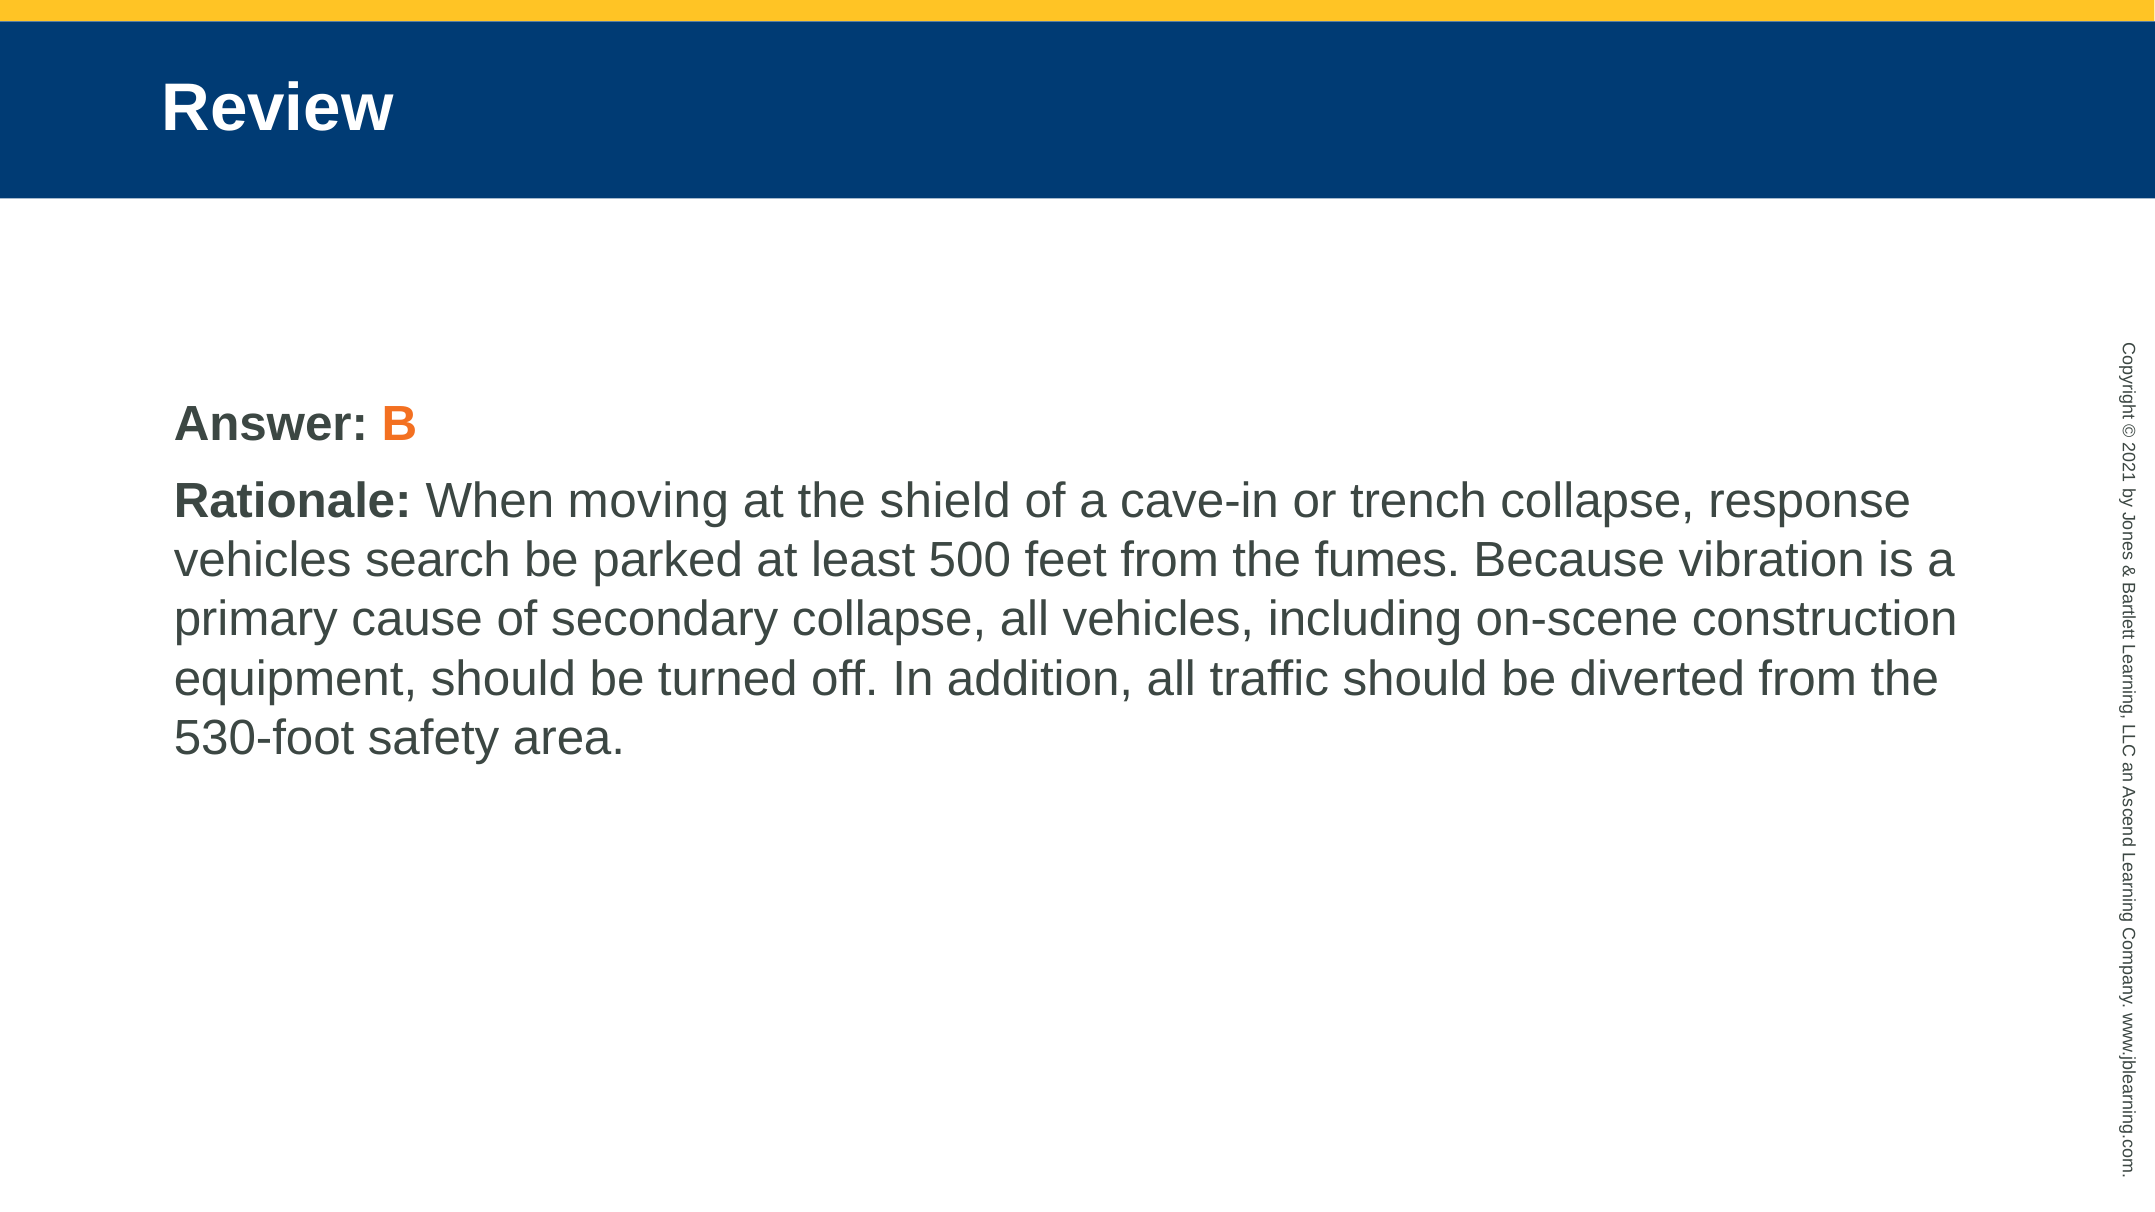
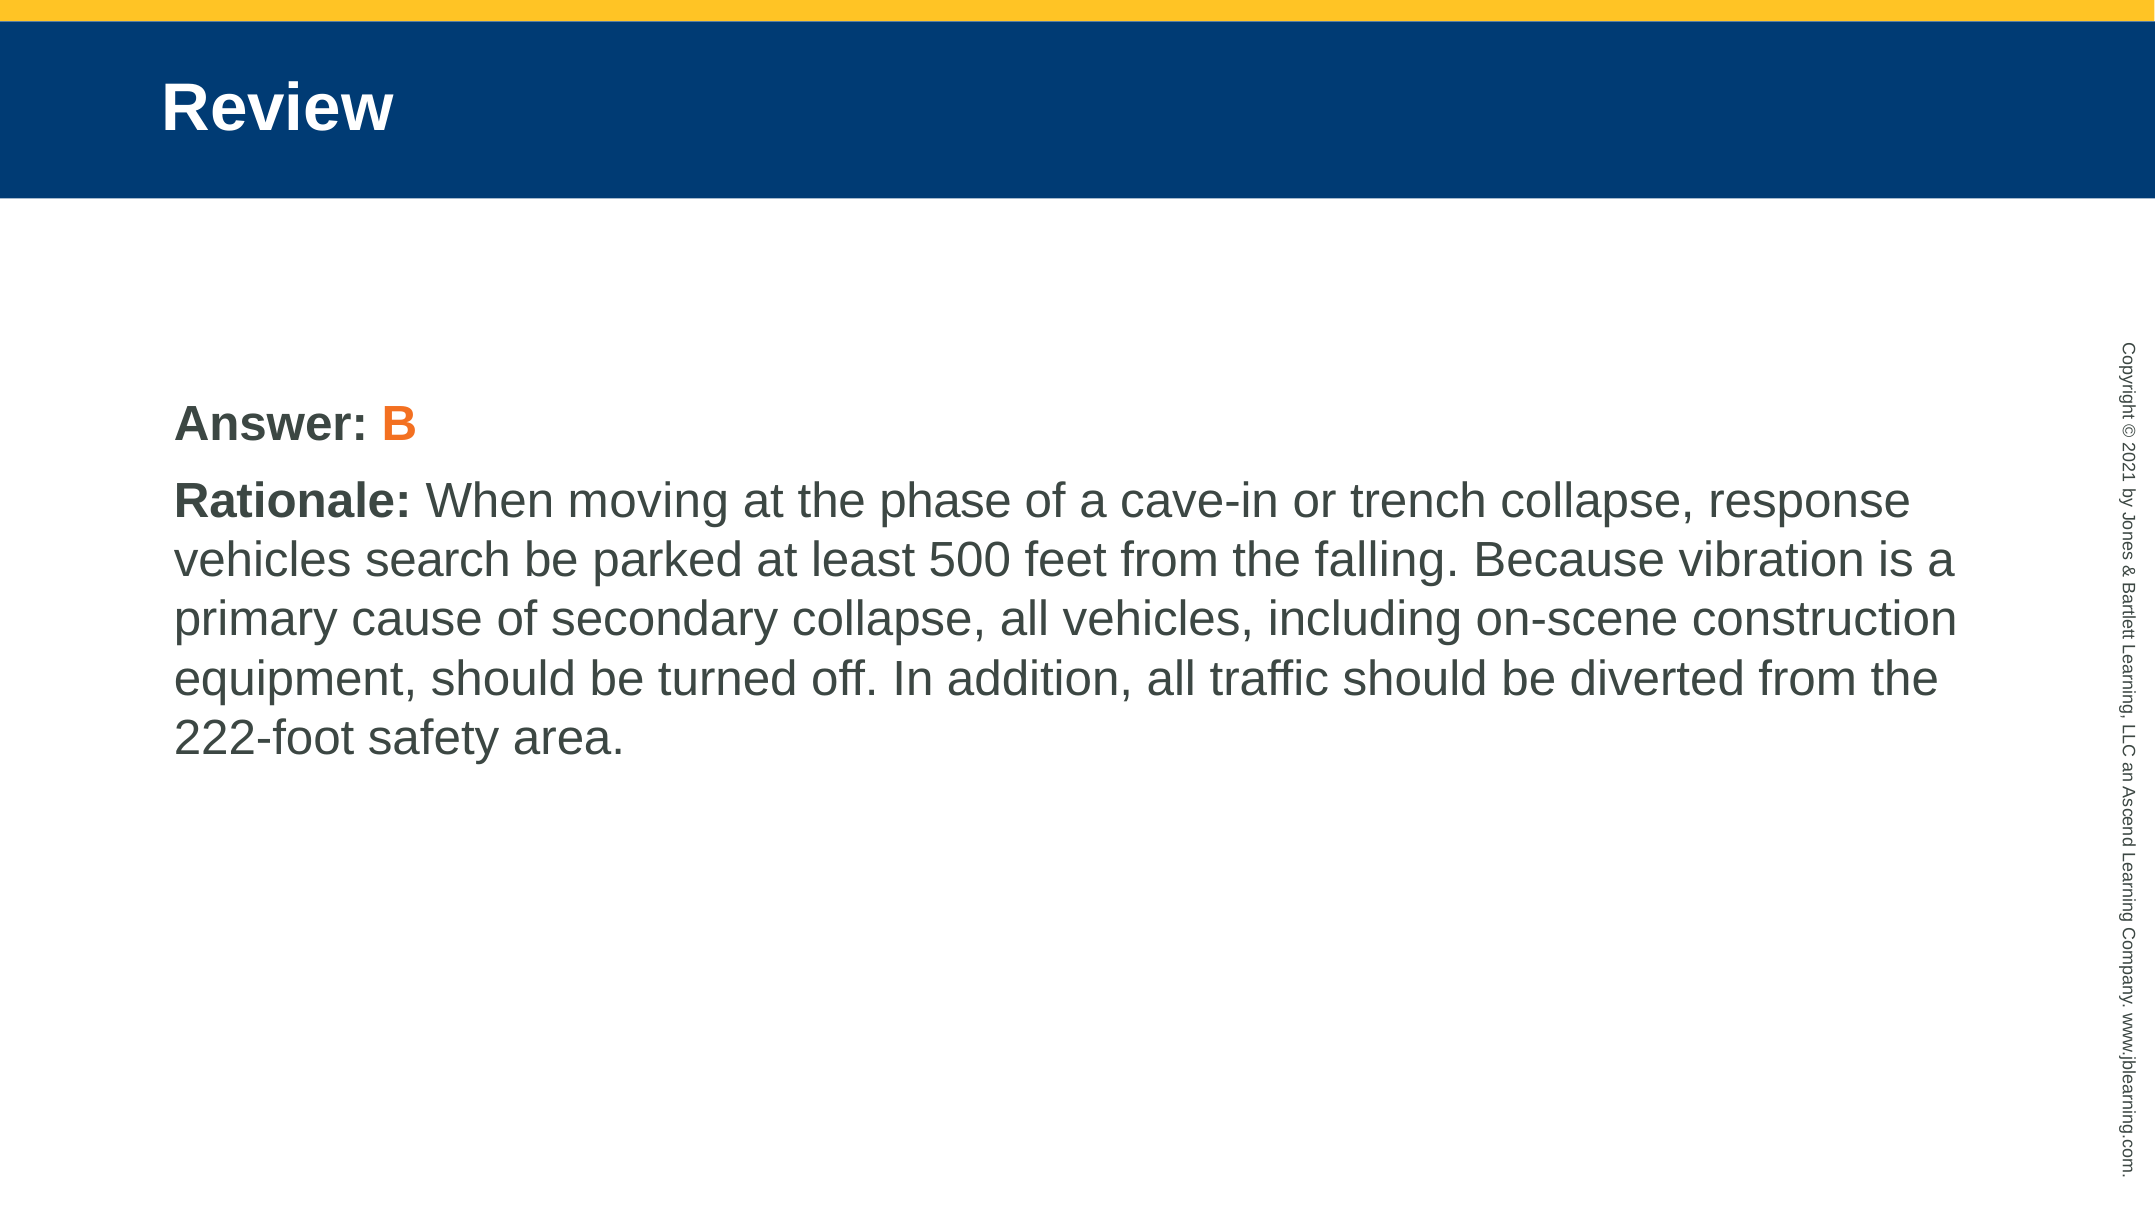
shield: shield -> phase (946, 501)
fumes: fumes -> falling (1387, 561)
530-foot: 530-foot -> 222-foot (264, 738)
